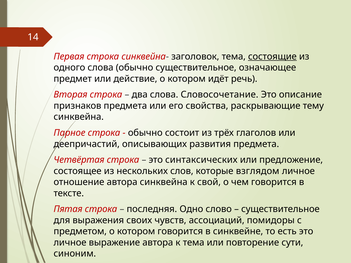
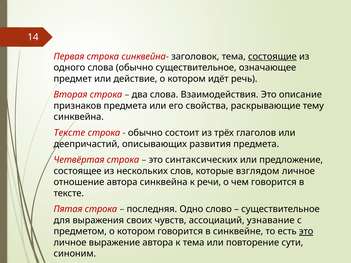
Словосочетание: Словосочетание -> Взаимодействия (220, 95)
Парное: Парное -> Тексте (69, 133)
свой: свой -> речи (209, 182)
помидоры: помидоры -> узнавание (271, 221)
это underline: none -> present (306, 232)
